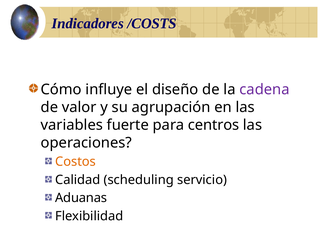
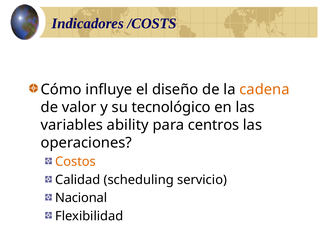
cadena colour: purple -> orange (264, 90)
agrupación: agrupación -> tecnológico (171, 107)
fuerte: fuerte -> ability (128, 125)
Aduanas: Aduanas -> Nacional (81, 198)
